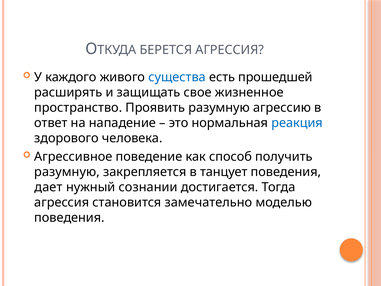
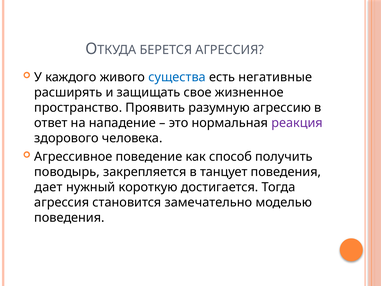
прошедшей: прошедшей -> негативные (275, 77)
реакция colour: blue -> purple (297, 123)
разумную: разумную -> поводырь (67, 172)
сознании: сознании -> короткую (148, 187)
